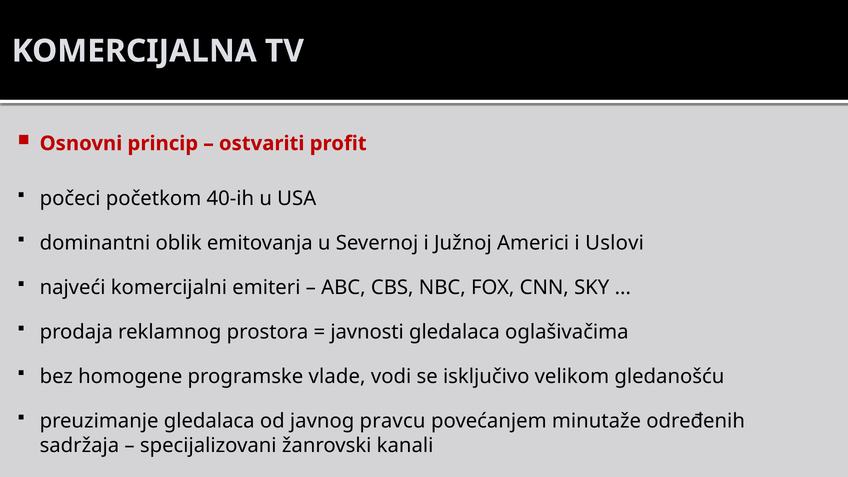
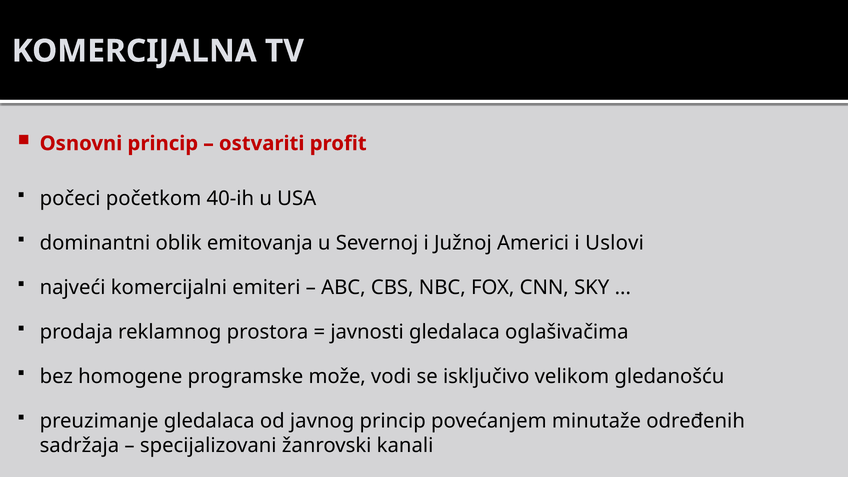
vlade: vlade -> može (337, 376)
javnog pravcu: pravcu -> princip (393, 421)
